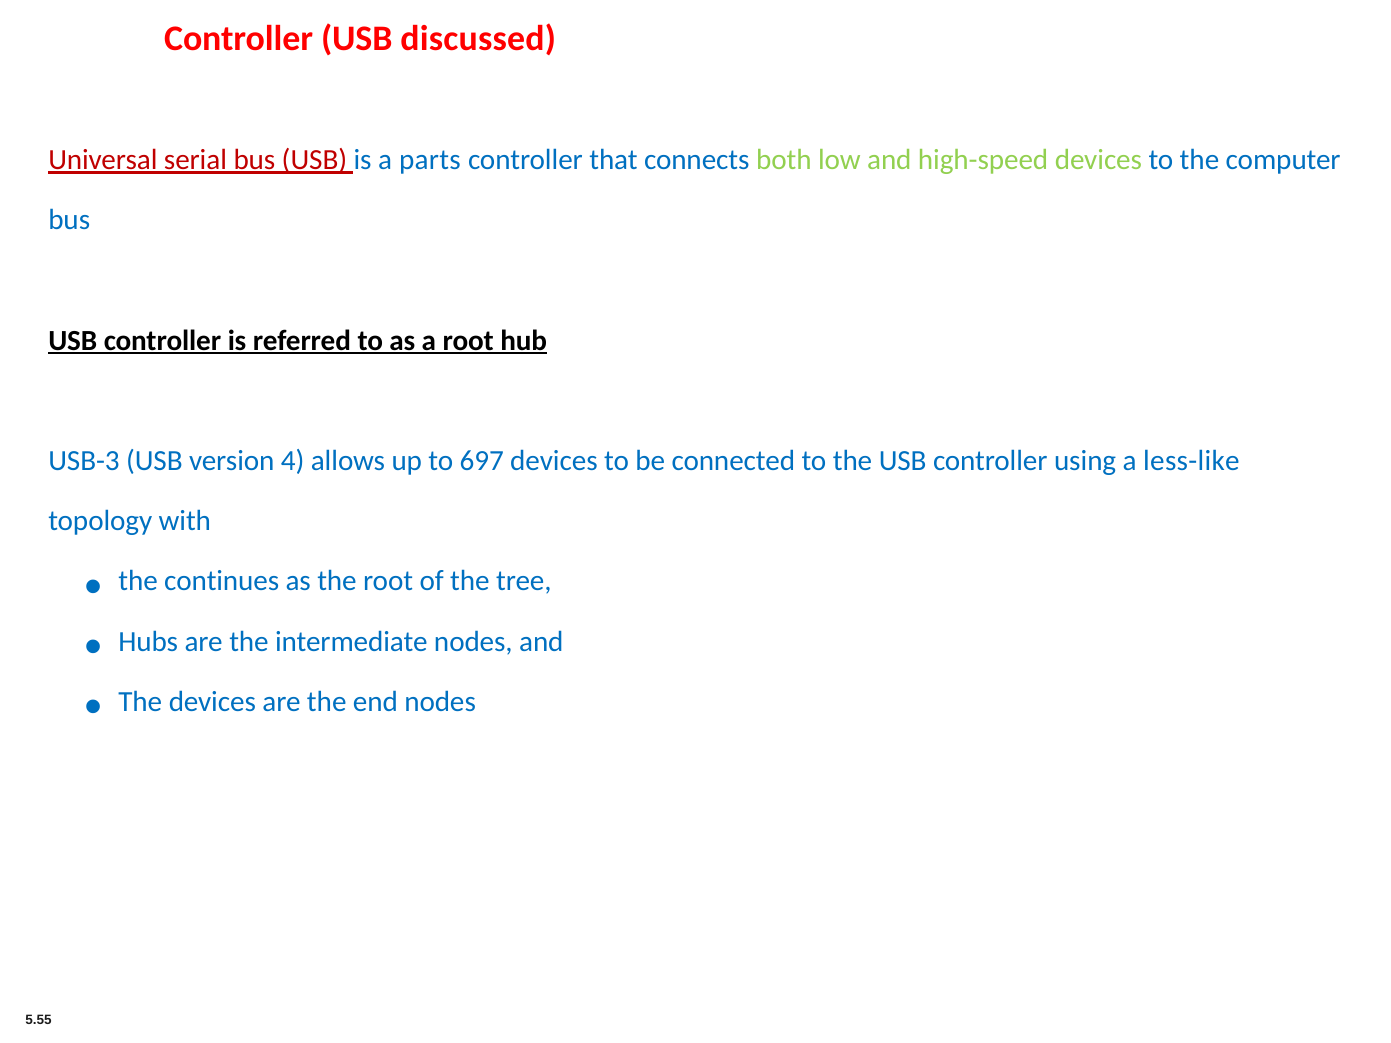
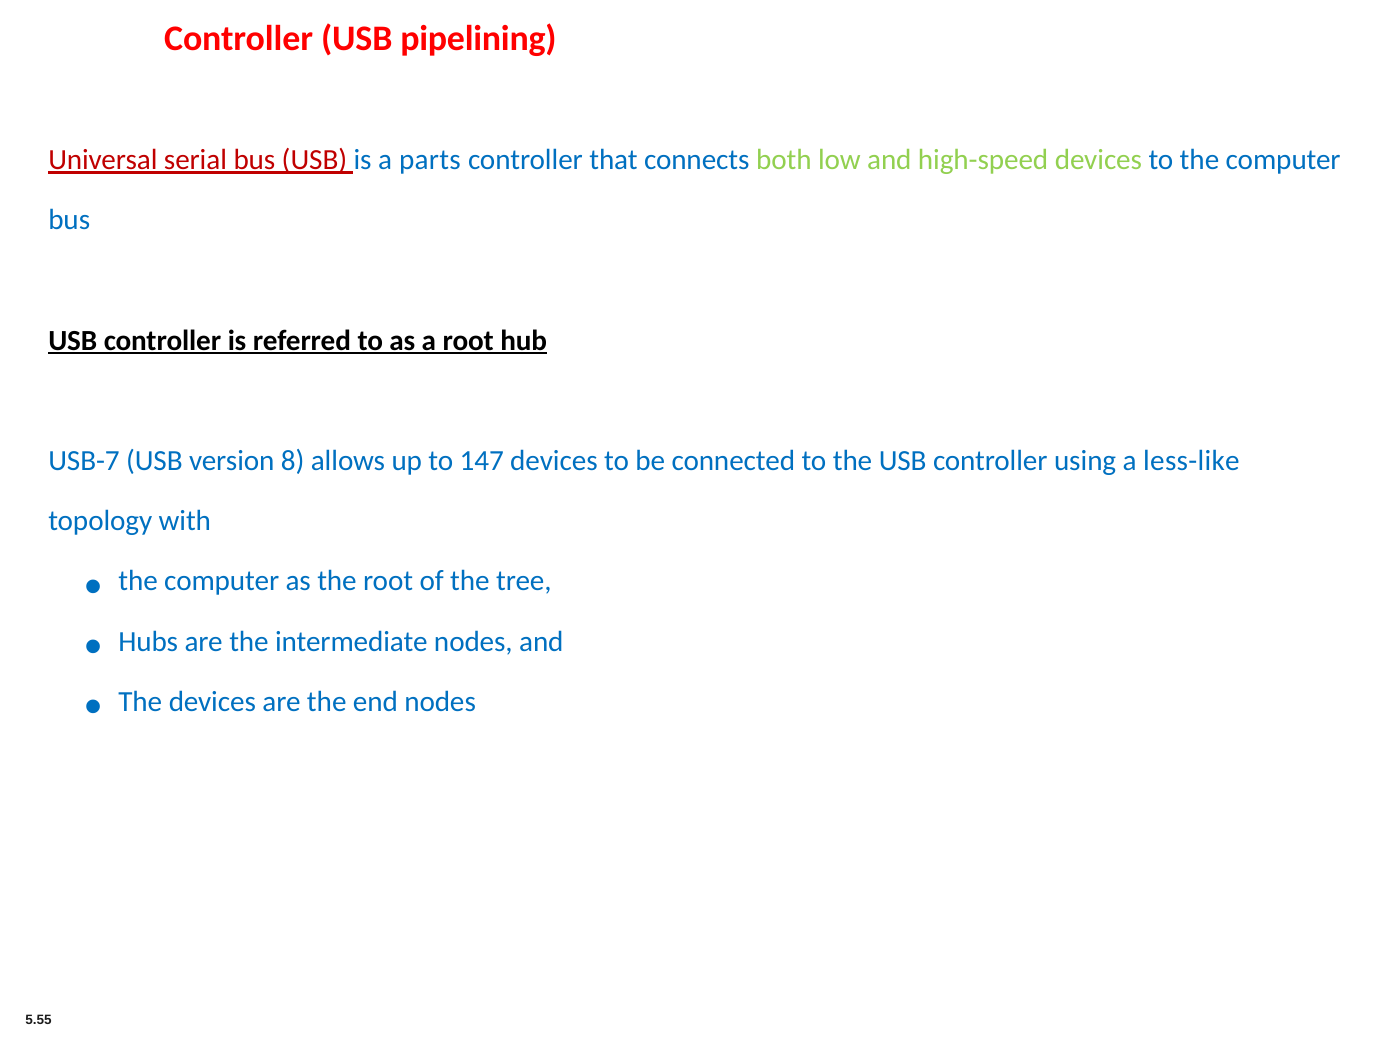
discussed: discussed -> pipelining (478, 38)
USB-3: USB-3 -> USB-7 (84, 461)
4: 4 -> 8 (293, 461)
697: 697 -> 147 (482, 461)
continues: continues -> computer (222, 581)
